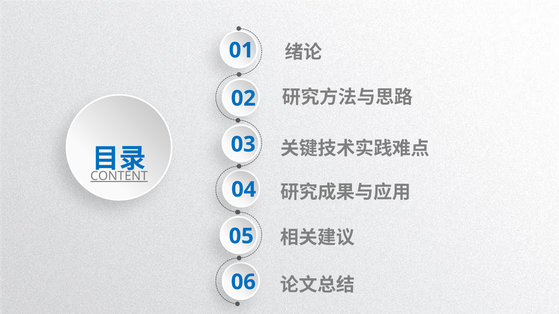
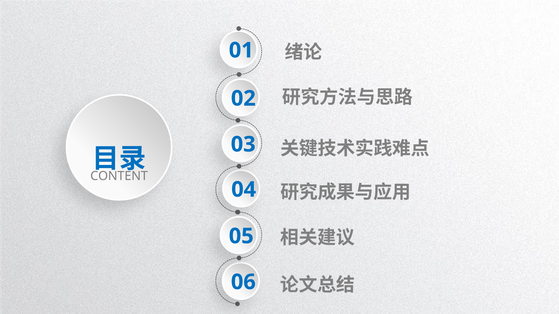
CONTENT underline: present -> none (119, 176)
